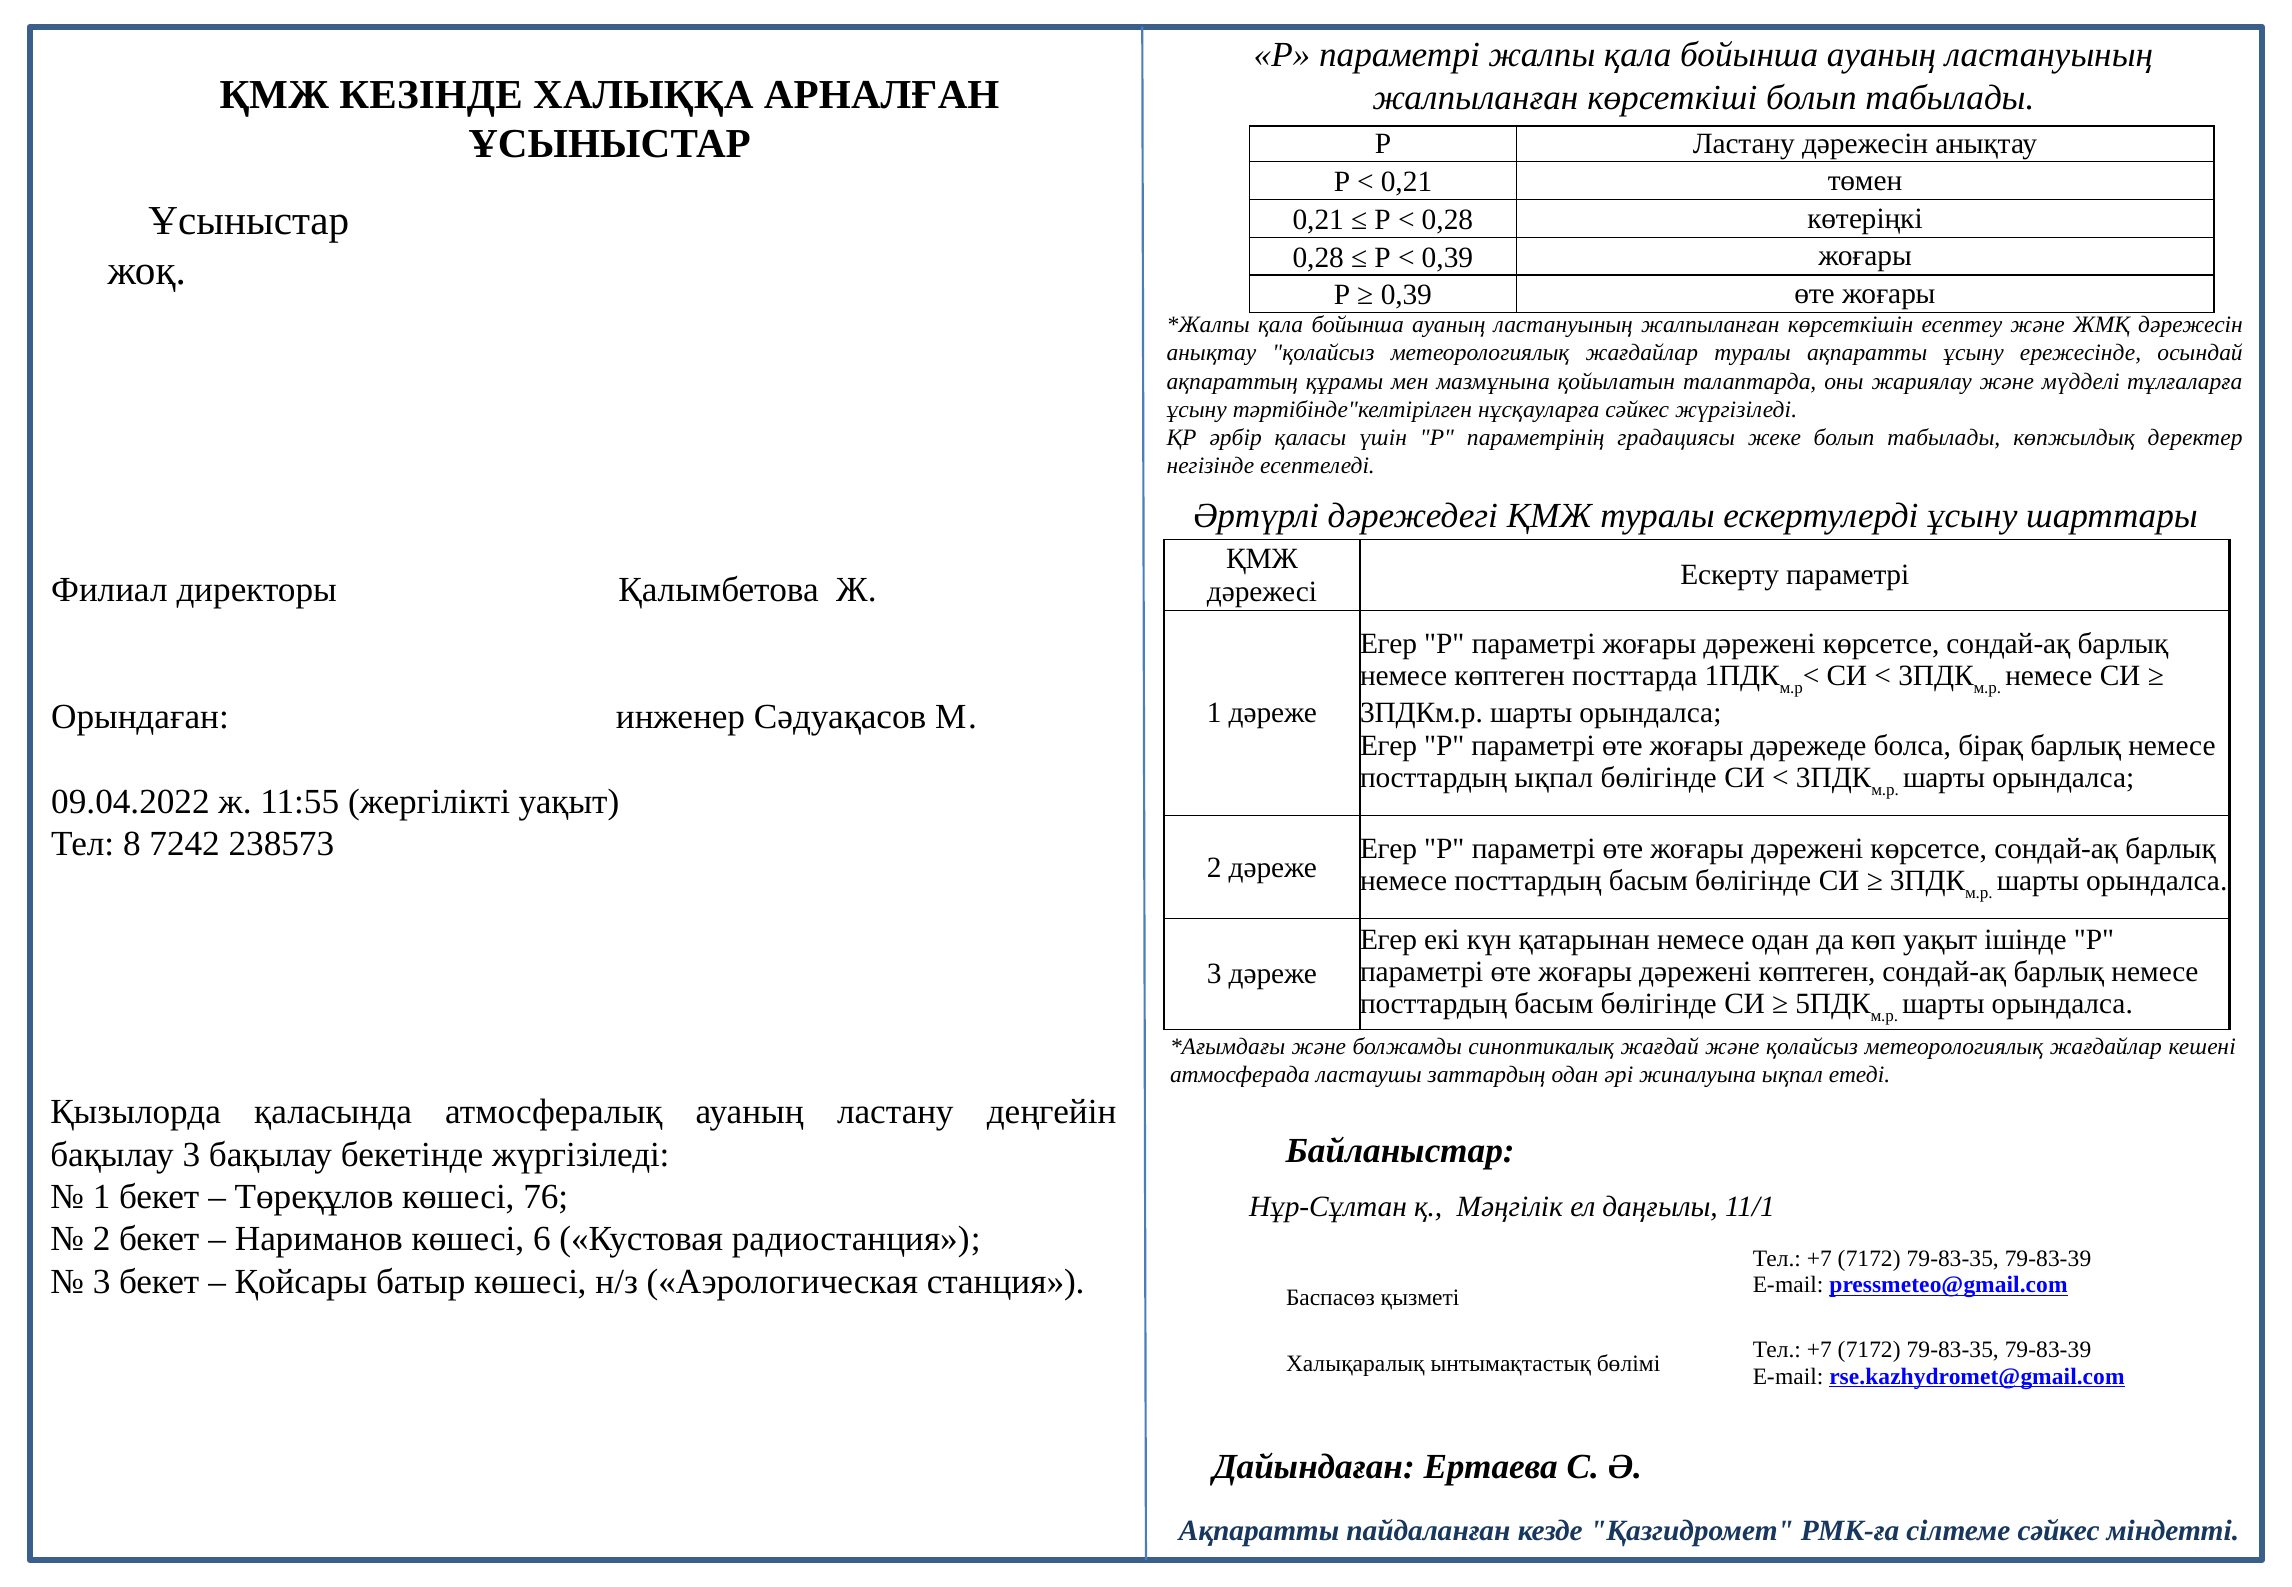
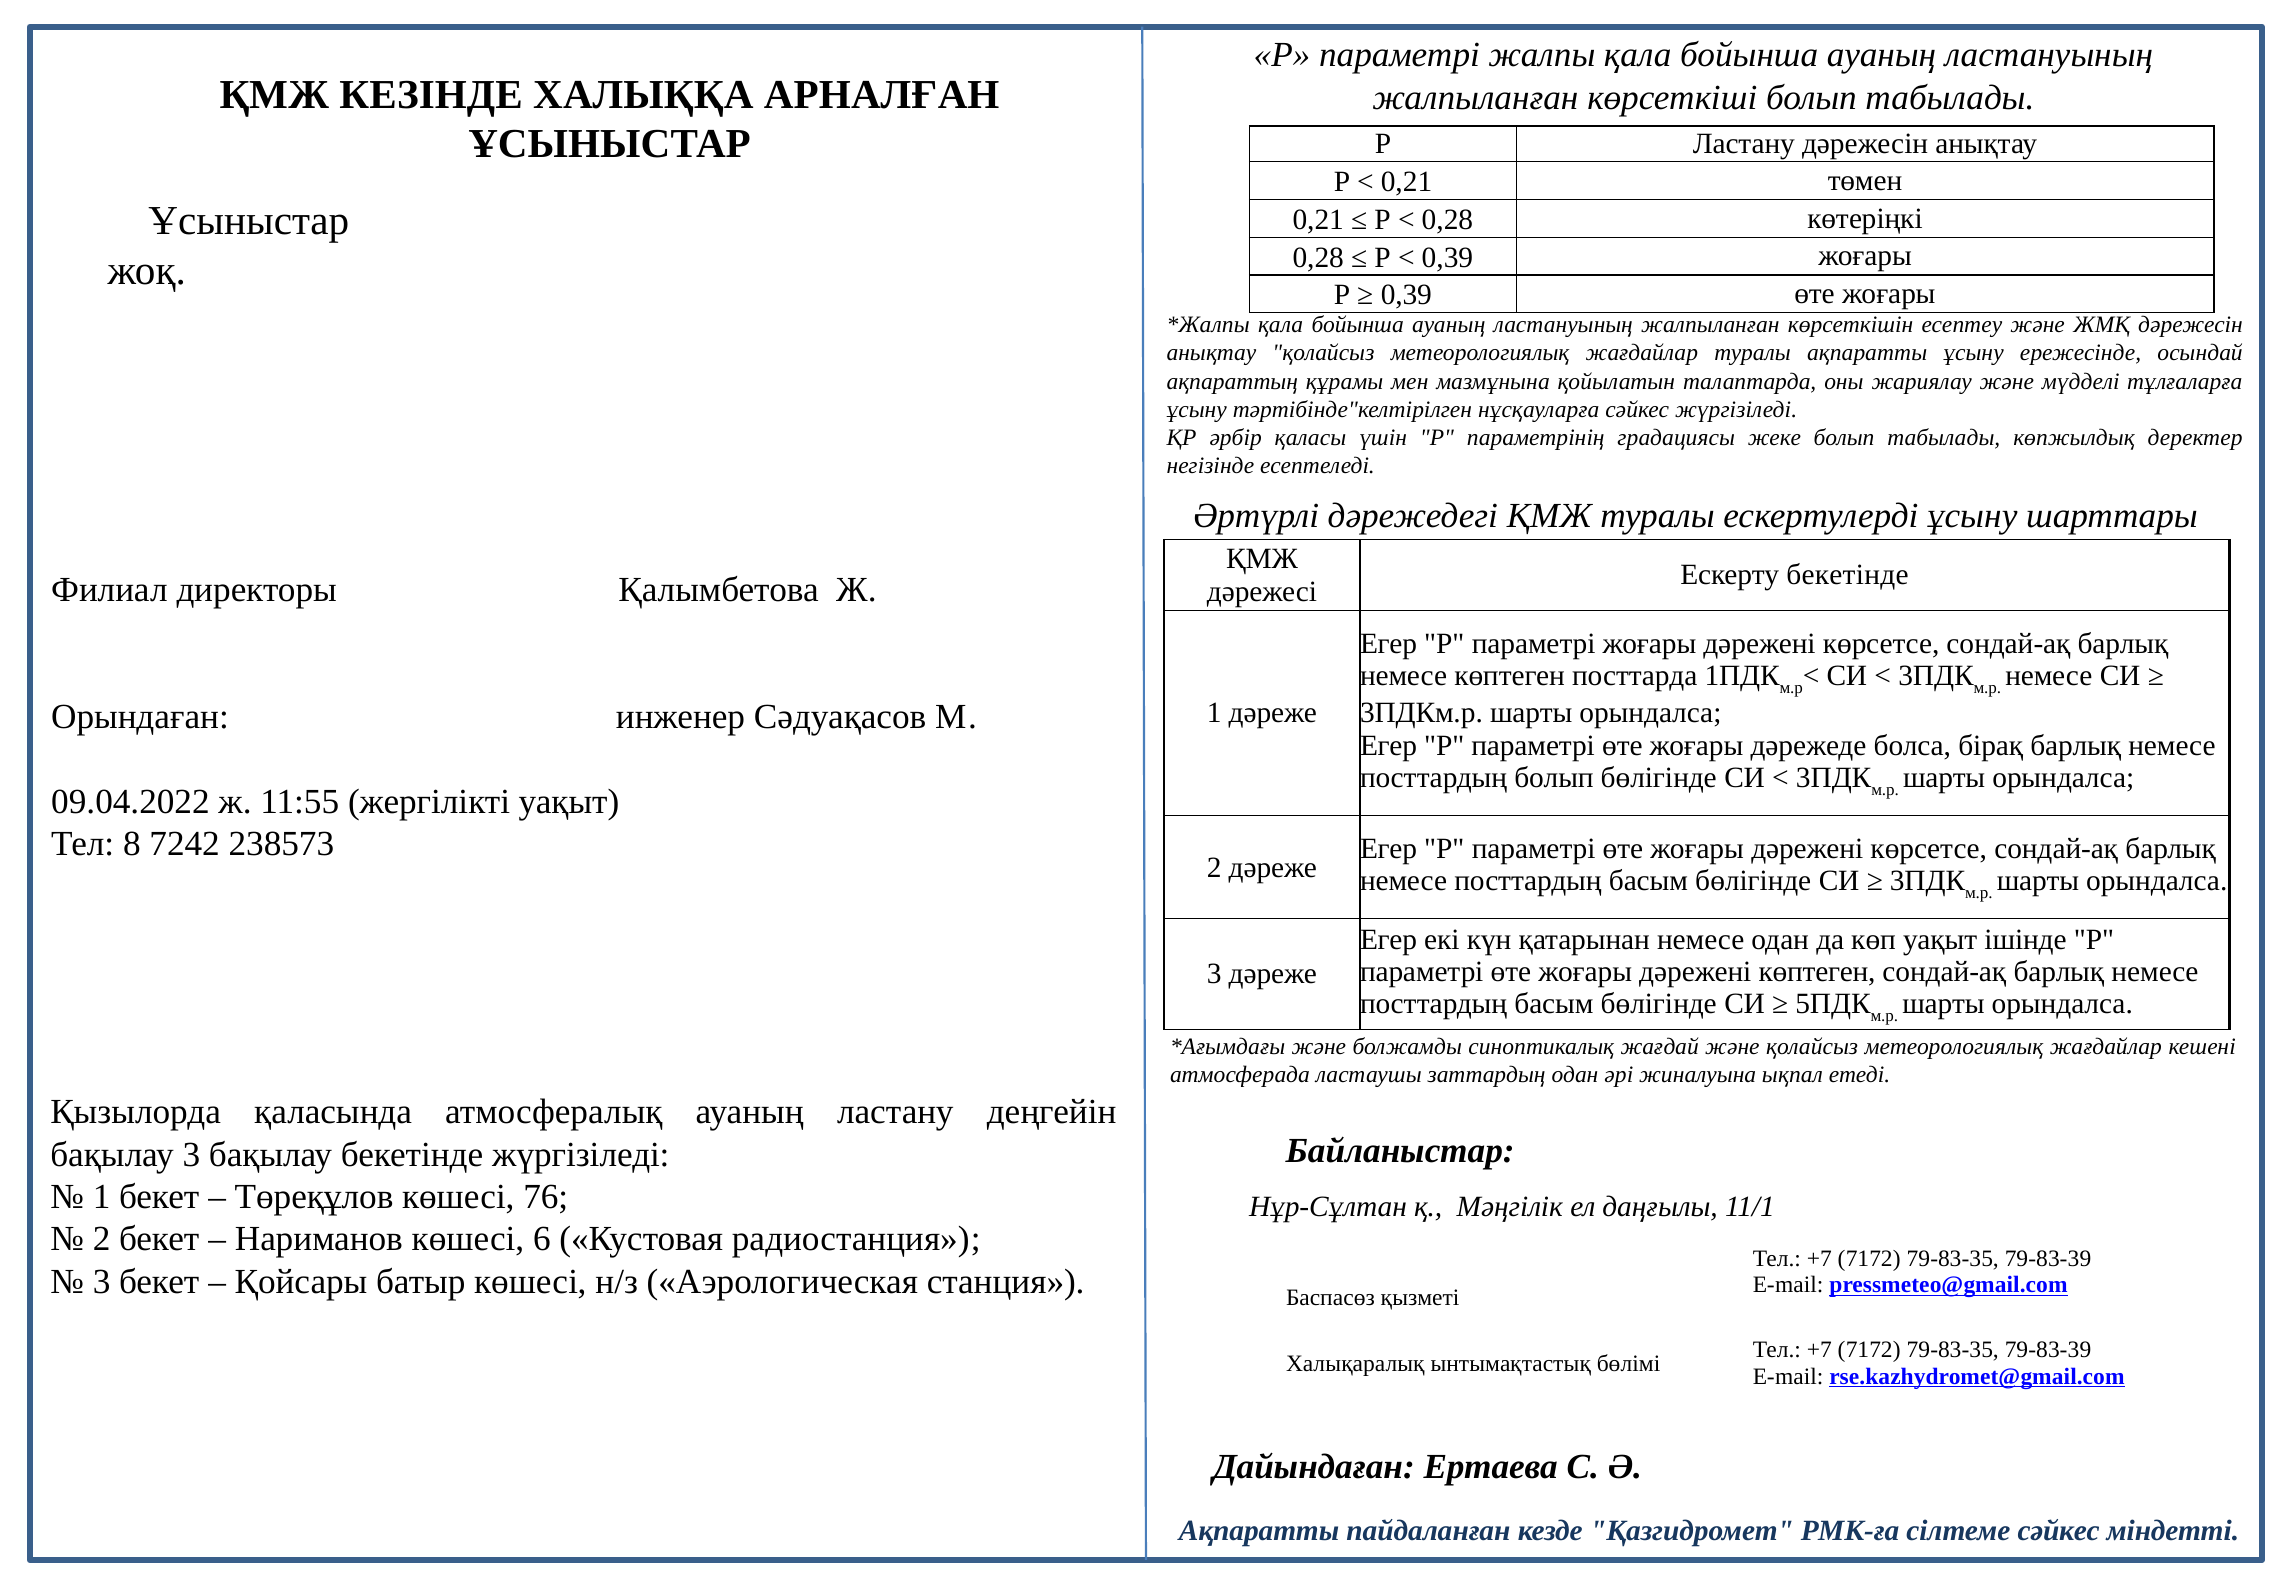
Ескерту параметрі: параметрі -> бекетінде (1847, 575)
посттардың ықпал: ықпал -> болып (1554, 778)
